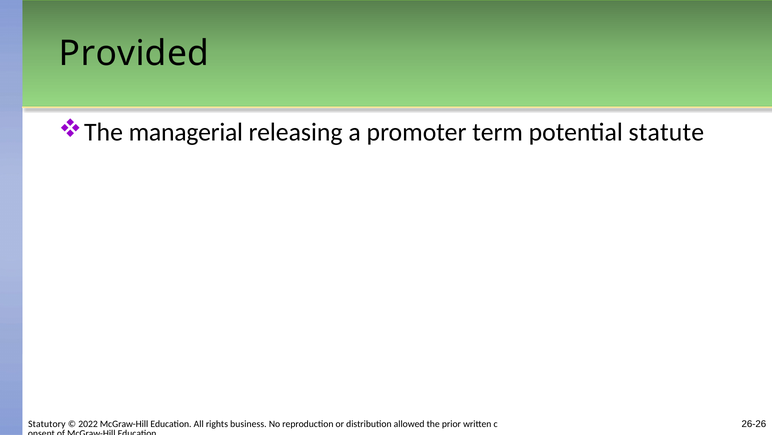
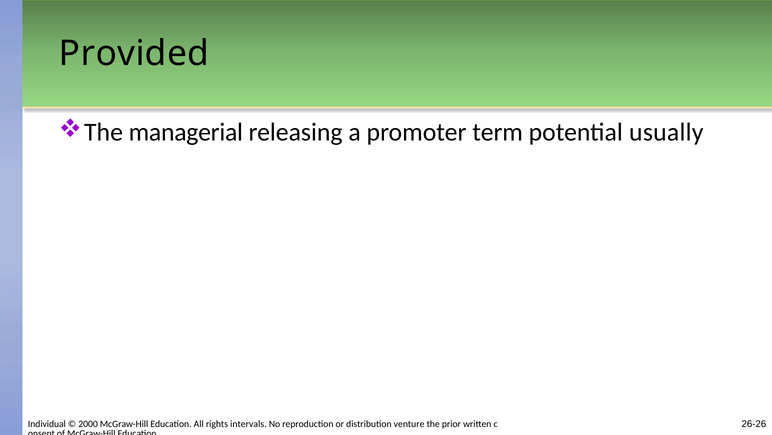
statute: statute -> usually (666, 132)
Statutory: Statutory -> Individual (47, 423)
2022: 2022 -> 2000 (88, 423)
business: business -> intervals (248, 423)
allowed: allowed -> venture (409, 423)
